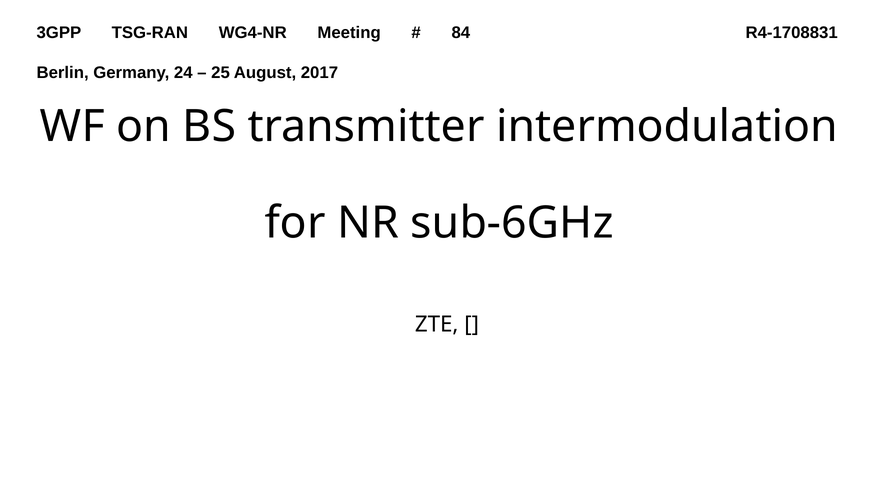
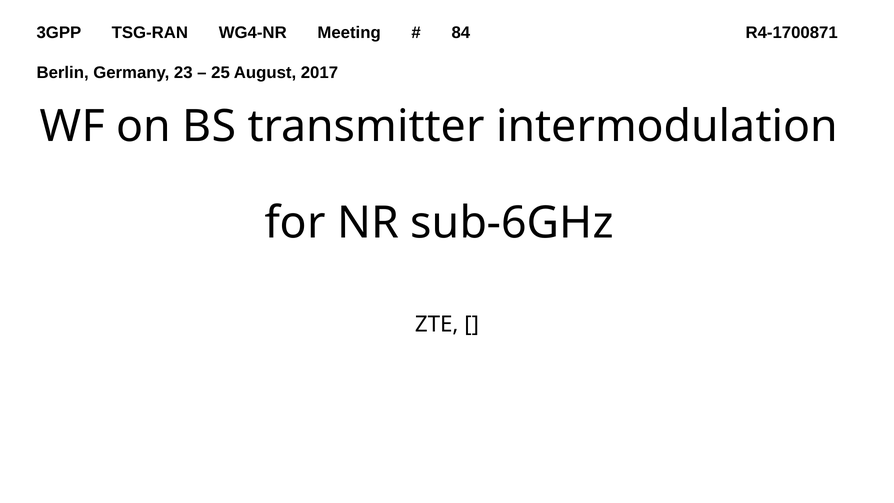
R4-1708831: R4-1708831 -> R4-1700871 (792, 32)
24: 24 -> 23 (183, 73)
